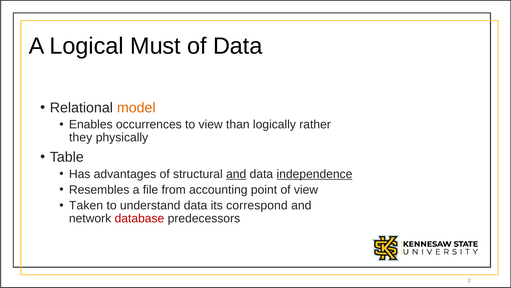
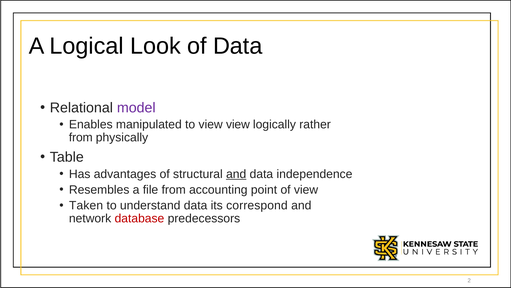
Must: Must -> Look (155, 46)
model colour: orange -> purple (136, 108)
occurrences: occurrences -> manipulated (149, 124)
view than: than -> view (238, 124)
they: they -> from (81, 137)
independence underline: present -> none (314, 174)
